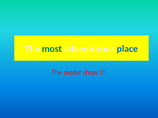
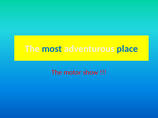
most colour: green -> blue (52, 49)
